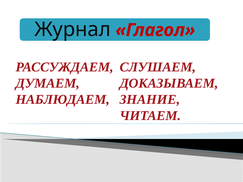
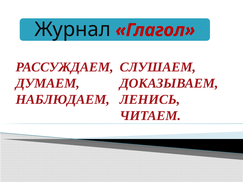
ЗНАНИЕ: ЗНАНИЕ -> ЛЕНИСЬ (150, 100)
